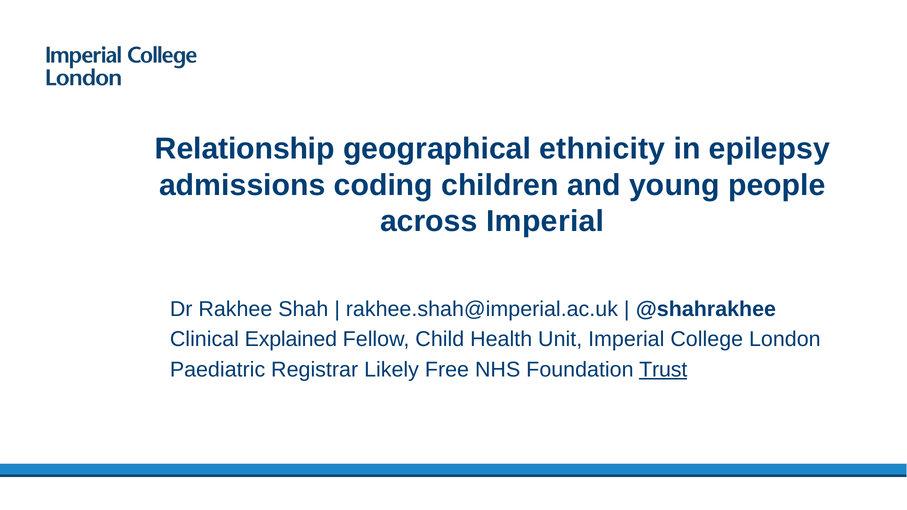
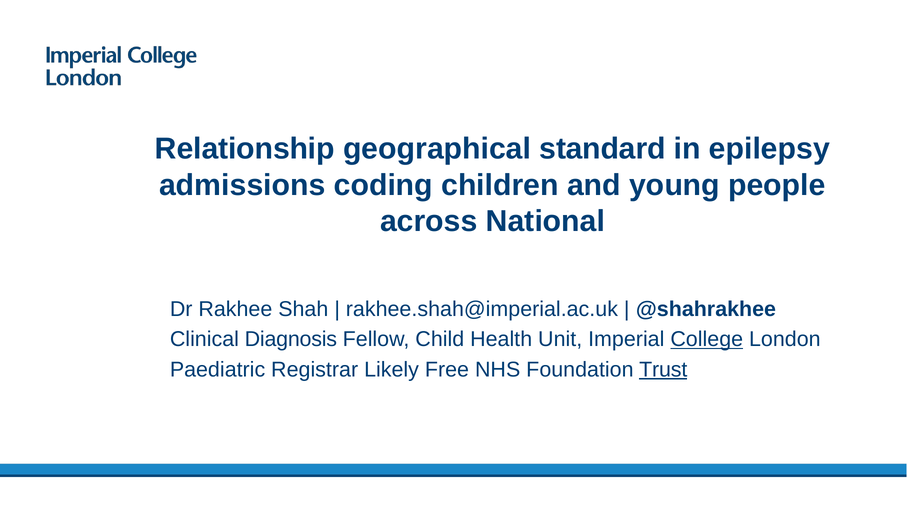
ethnicity: ethnicity -> standard (602, 149)
across Imperial: Imperial -> National (545, 221)
Explained: Explained -> Diagnosis (291, 339)
College underline: none -> present (707, 339)
